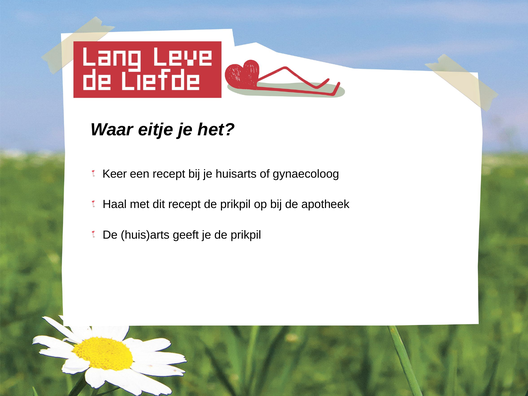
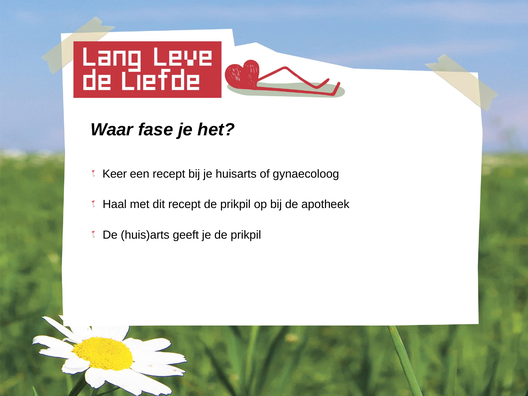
eitje: eitje -> fase (156, 130)
